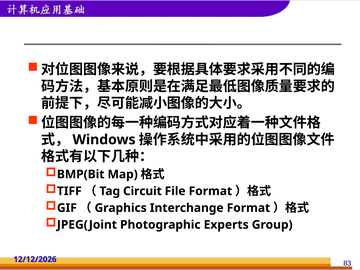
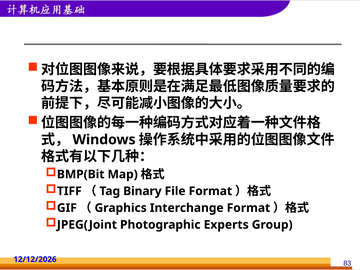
Circuit: Circuit -> Binary (142, 191)
